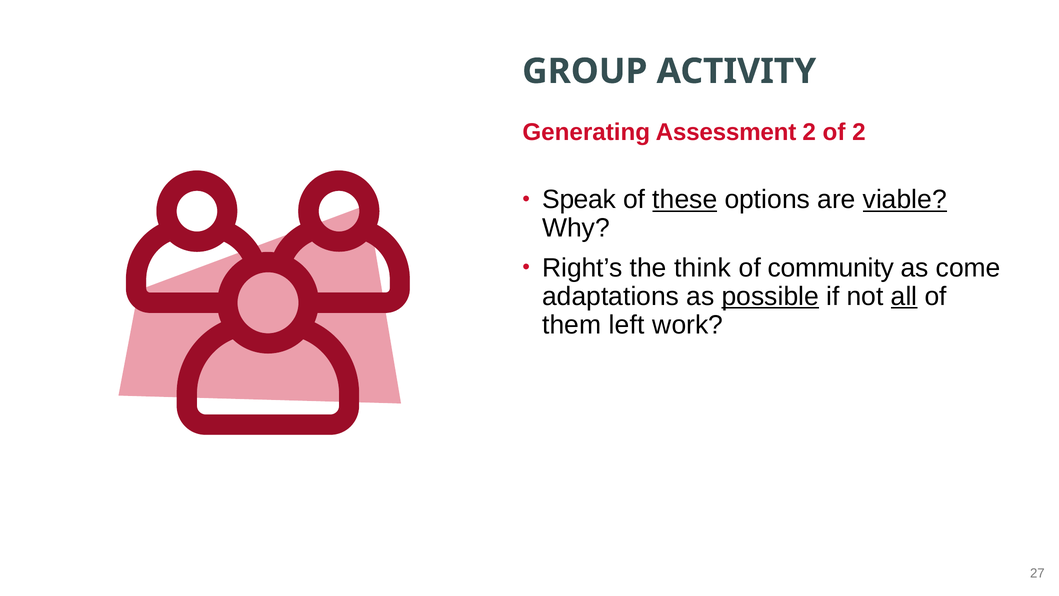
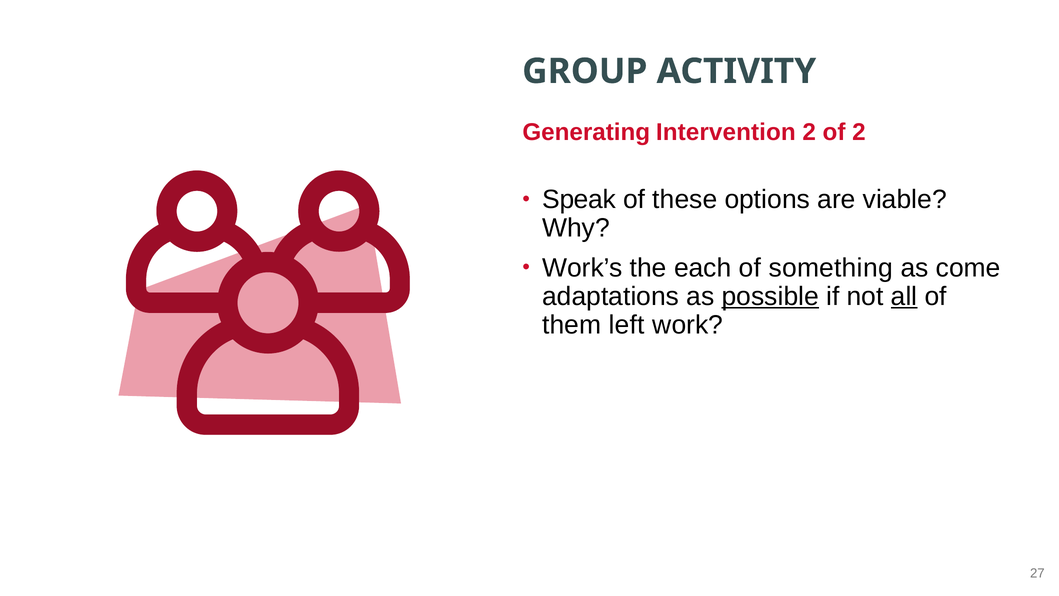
Assessment: Assessment -> Intervention (726, 132)
these underline: present -> none (685, 200)
viable underline: present -> none (905, 200)
Right’s: Right’s -> Work’s (582, 268)
think: think -> each (703, 268)
community: community -> something (831, 268)
